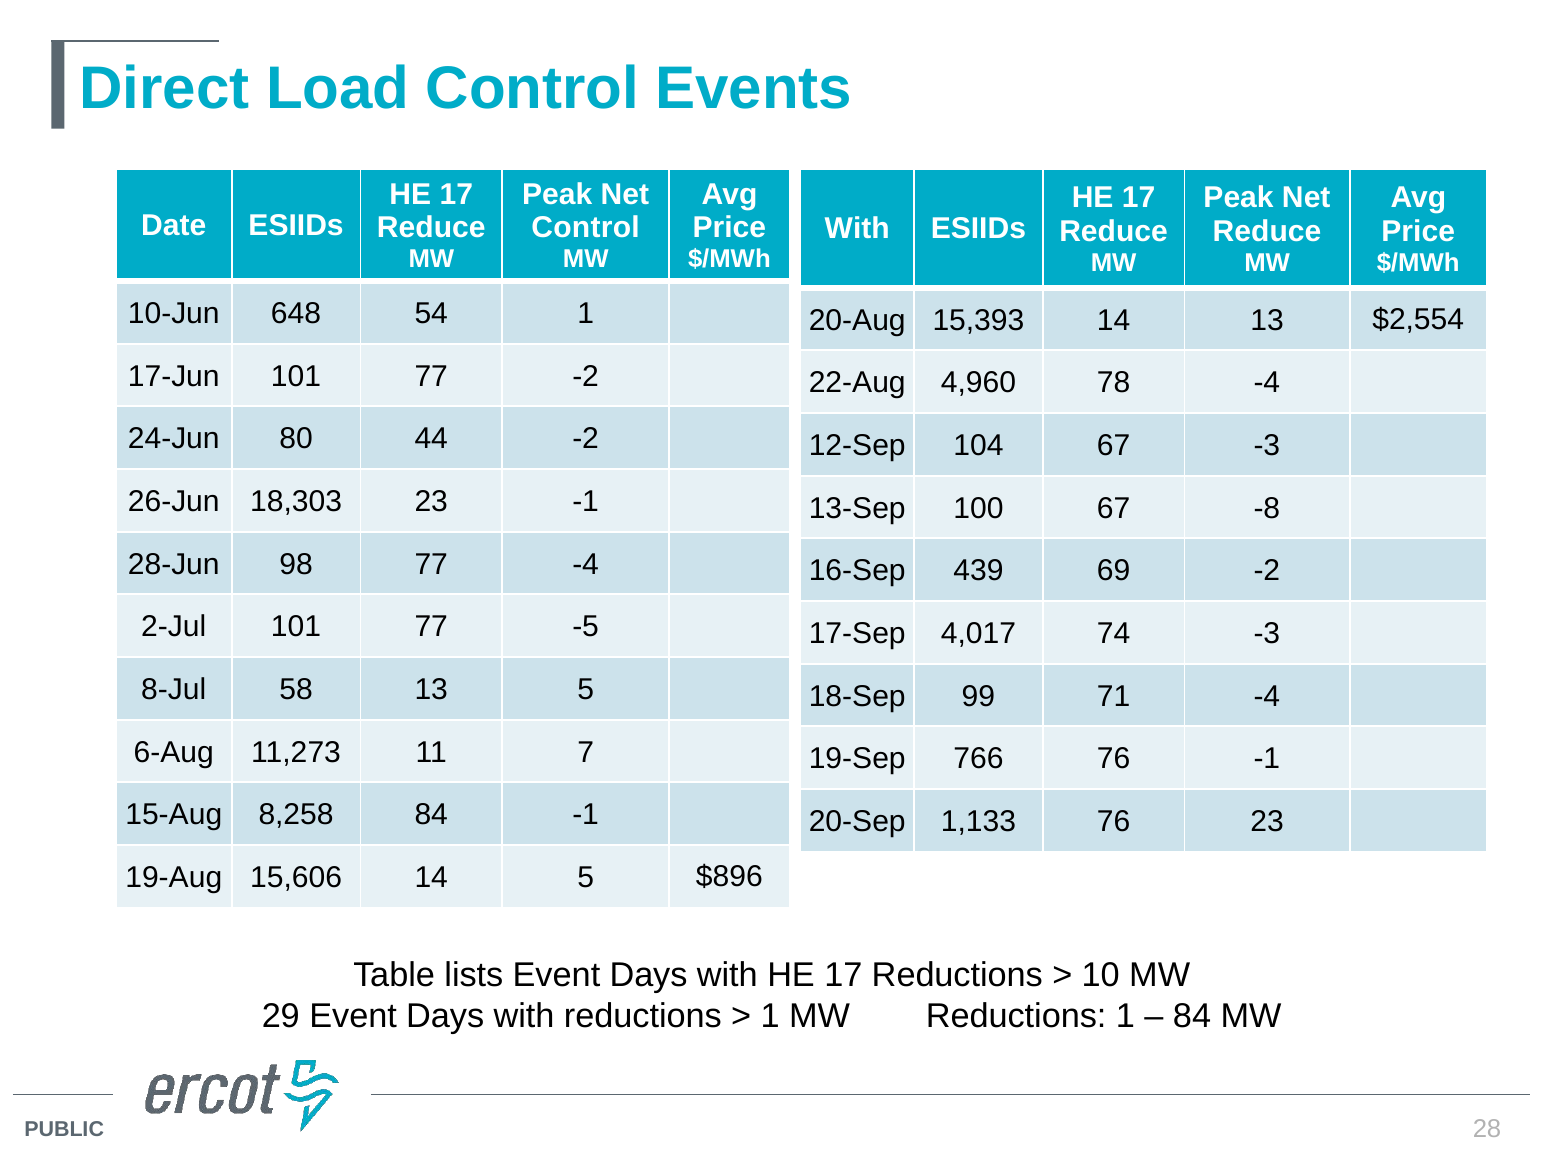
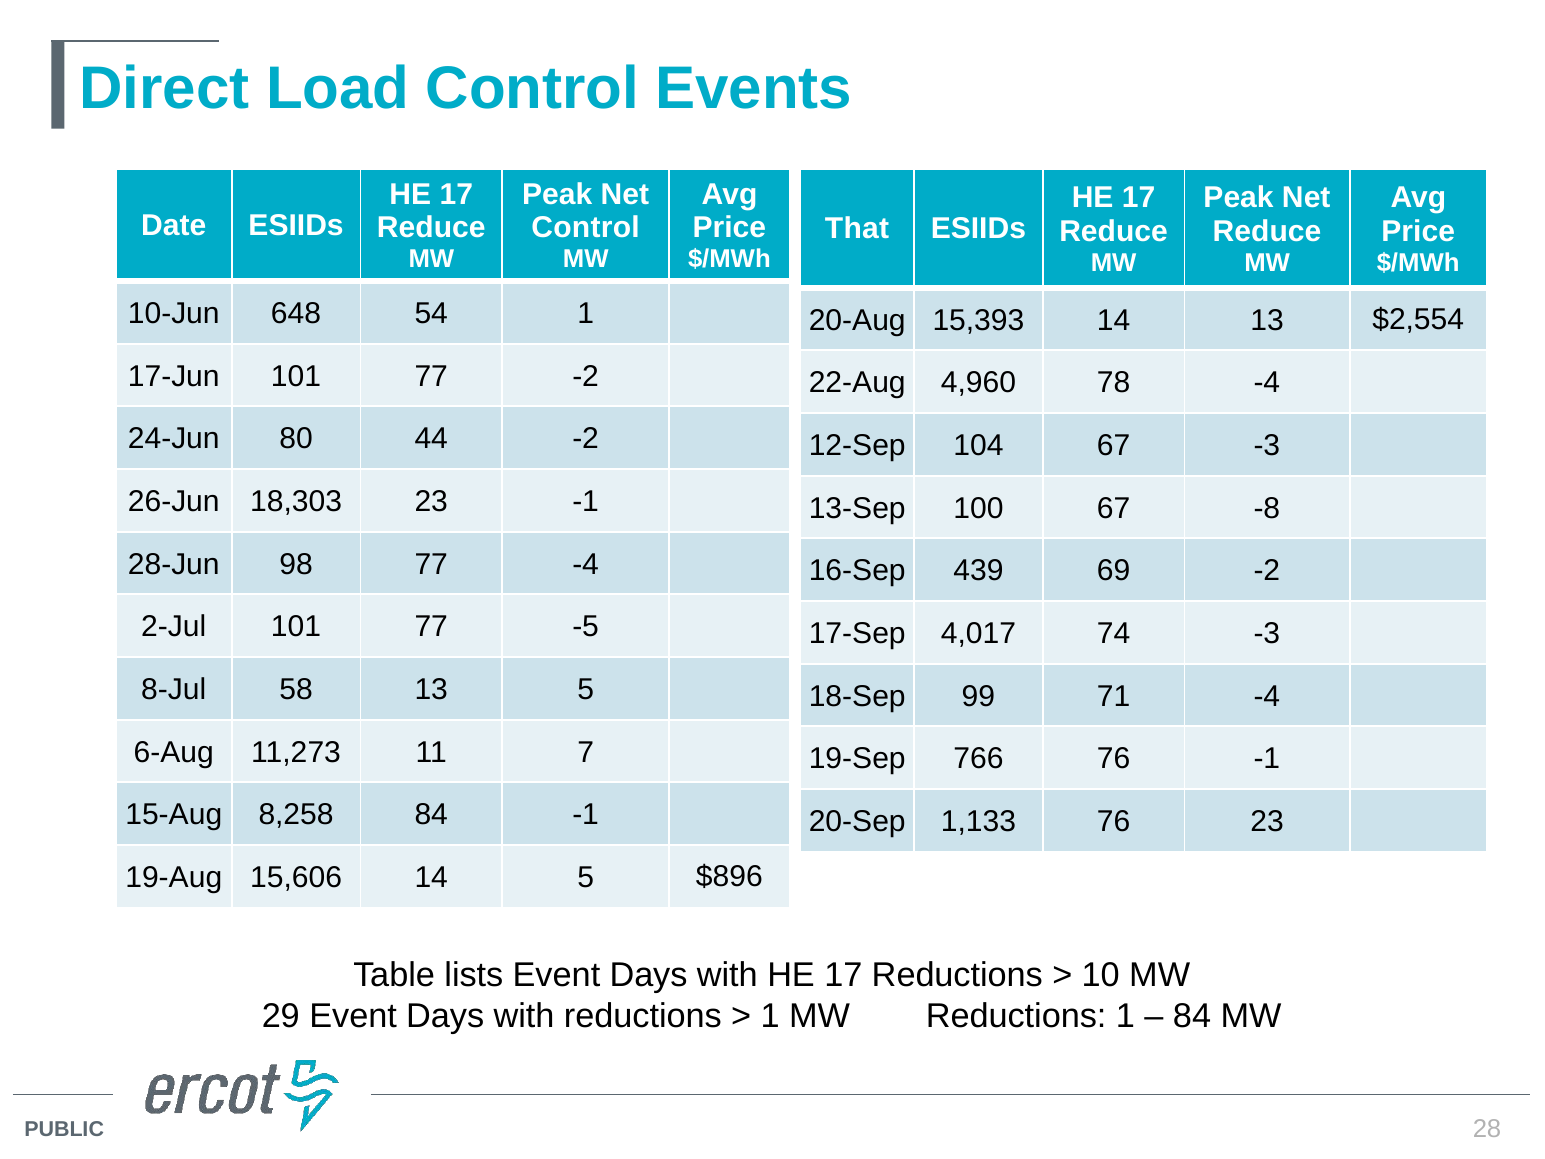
With: With -> That (857, 229)
